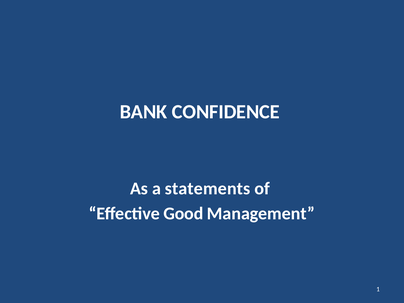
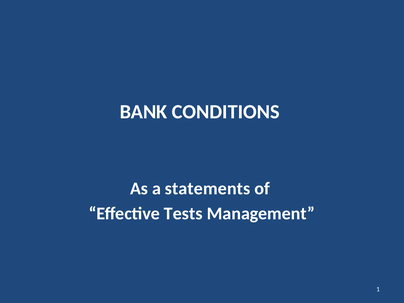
CONFIDENCE: CONFIDENCE -> CONDITIONS (226, 112)
Good: Good -> Tests (183, 214)
